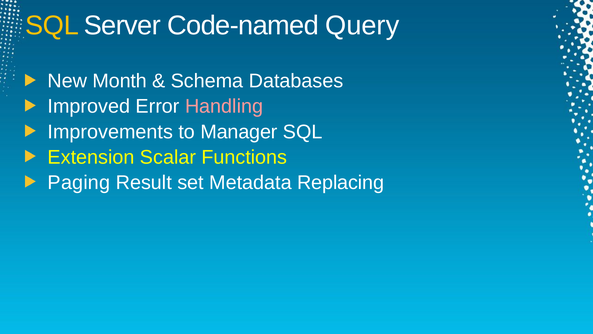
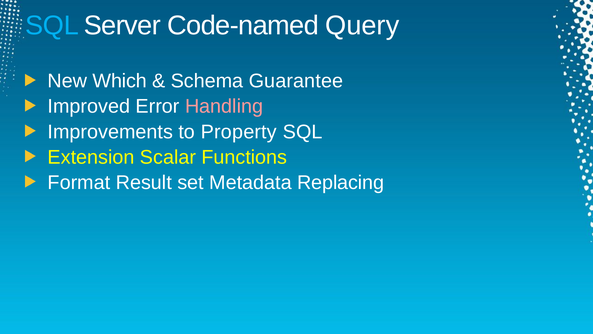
SQL colour: yellow -> light blue (52, 26)
Month: Month -> Which (120, 81)
Databases: Databases -> Guarantee (296, 81)
Manager: Manager -> Property (239, 132)
Paging: Paging -> Format (79, 182)
